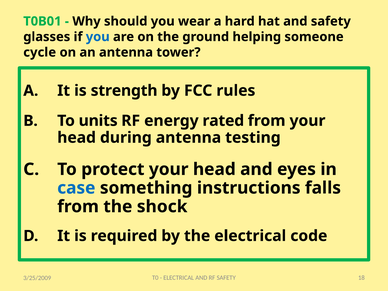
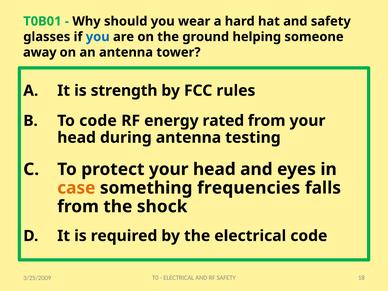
cycle: cycle -> away (40, 52)
To units: units -> code (98, 121)
case colour: blue -> orange (76, 188)
instructions: instructions -> frequencies (249, 188)
